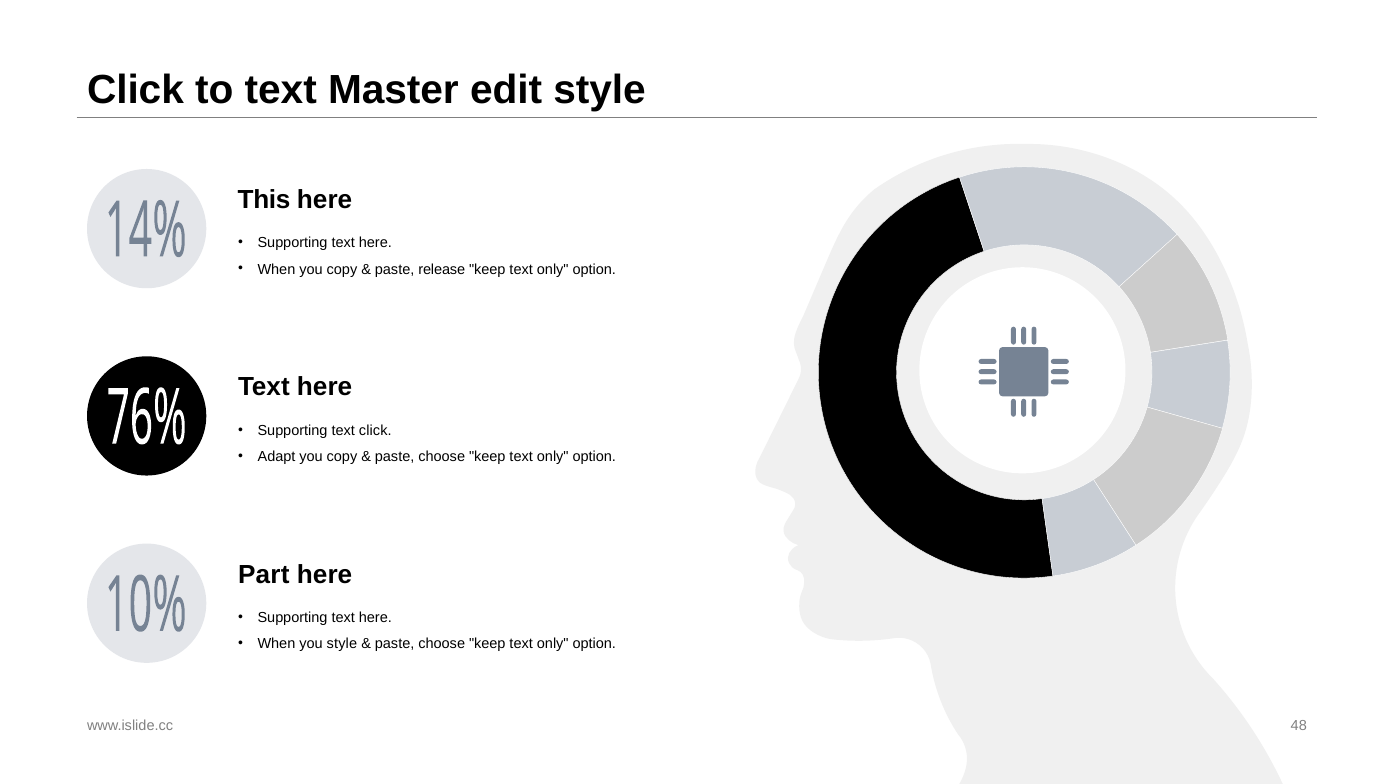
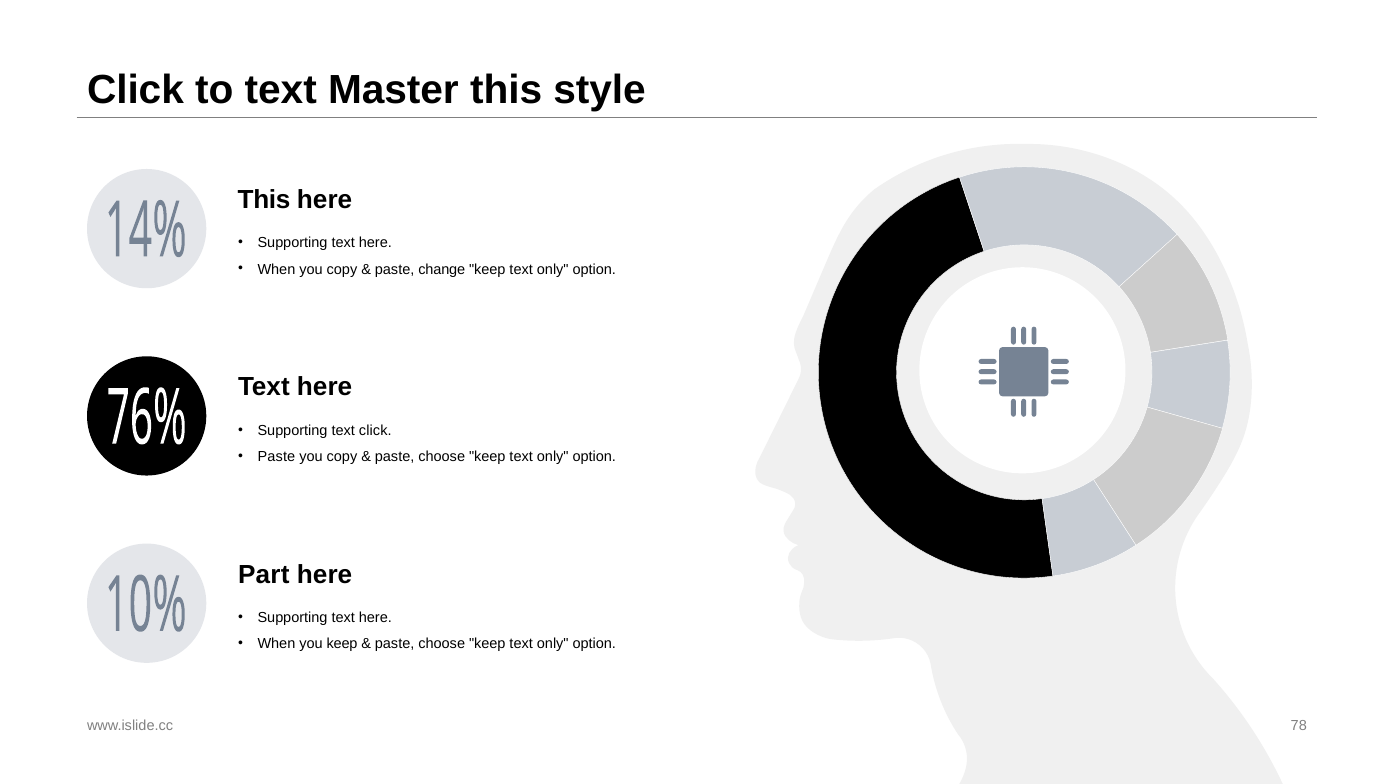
Master edit: edit -> this (506, 90)
release: release -> change (442, 269)
Adapt: Adapt -> Paste (276, 457)
you style: style -> keep (342, 644)
48: 48 -> 78 (1299, 726)
